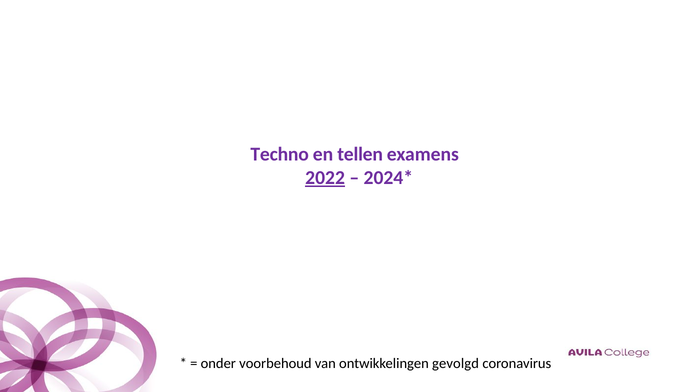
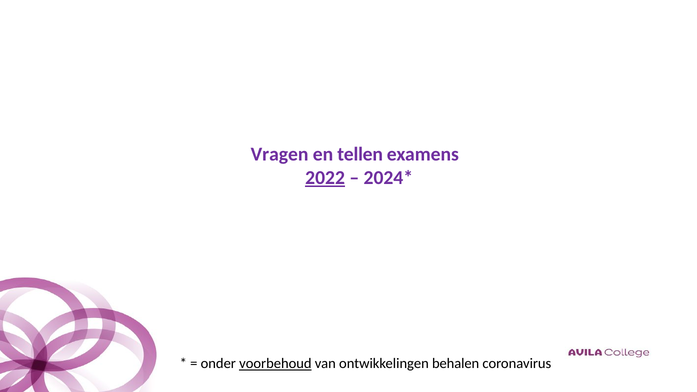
Techno: Techno -> Vragen (280, 154)
voorbehoud underline: none -> present (275, 364)
gevolgd: gevolgd -> behalen (456, 364)
